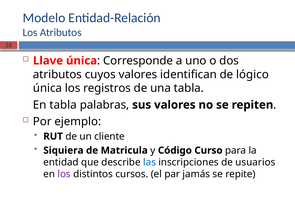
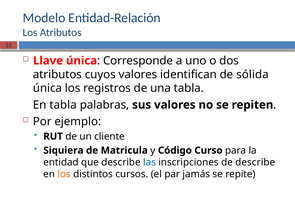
lógico: lógico -> sólida (252, 75)
de usuarios: usuarios -> describe (255, 162)
los colour: purple -> orange (64, 174)
